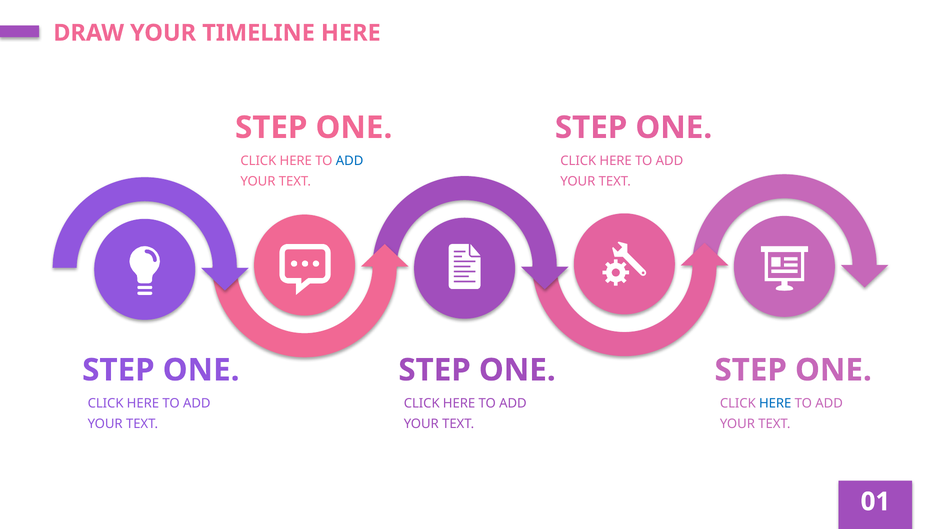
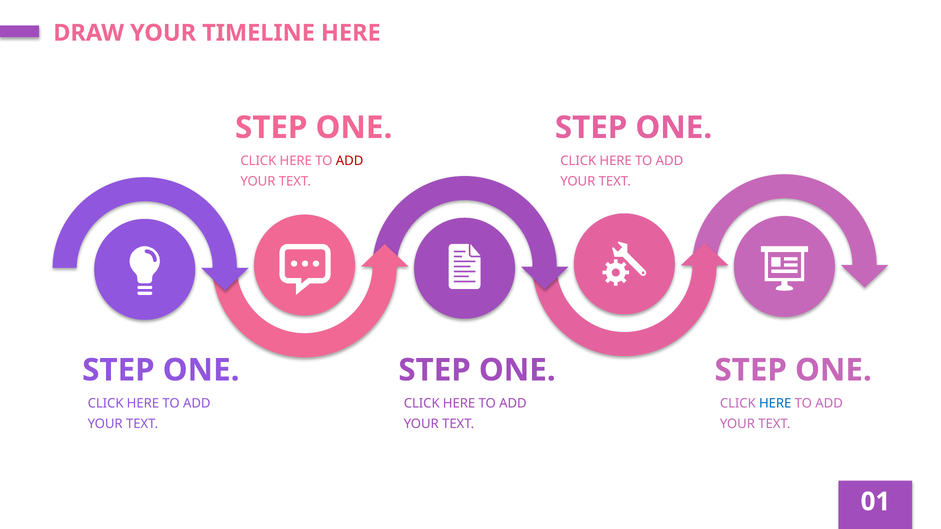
ADD colour: blue -> red (350, 161)
